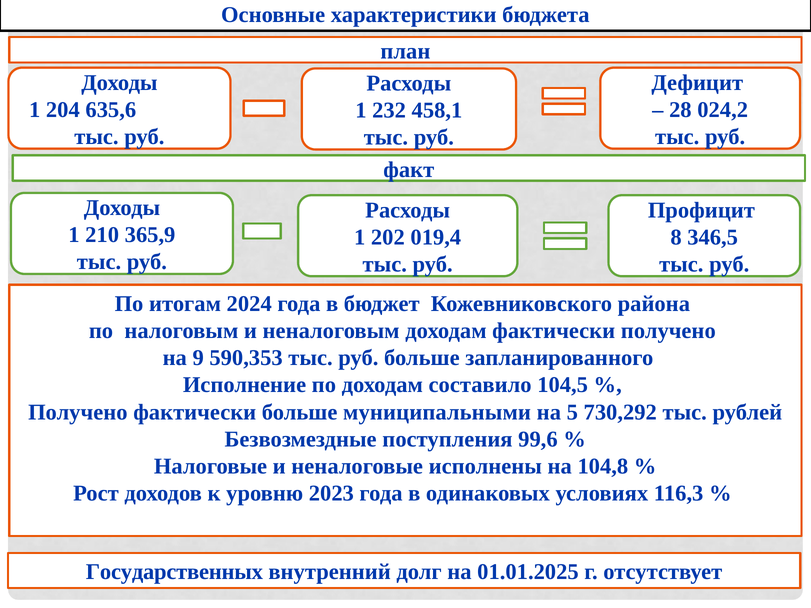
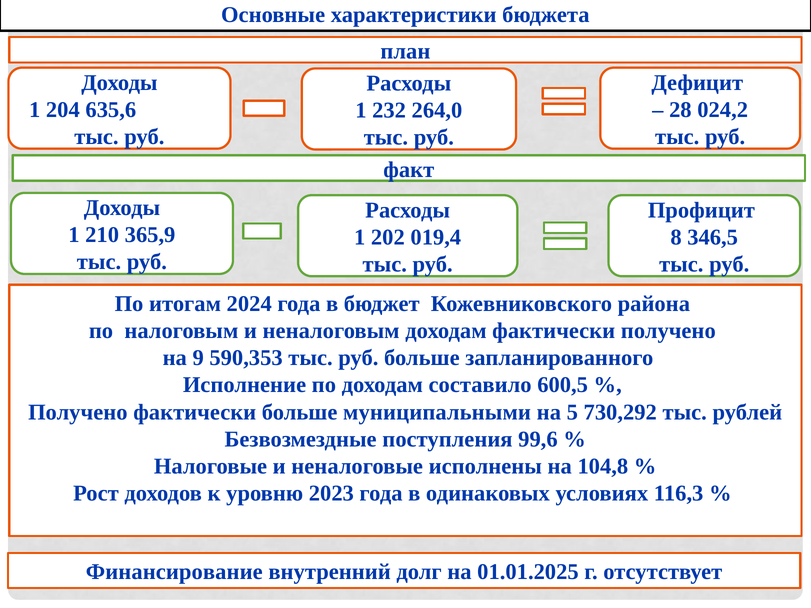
458,1: 458,1 -> 264,0 (437, 111)
104,5: 104,5 -> 600,5 (563, 385)
Государственных: Государственных -> Финансирование (174, 572)
